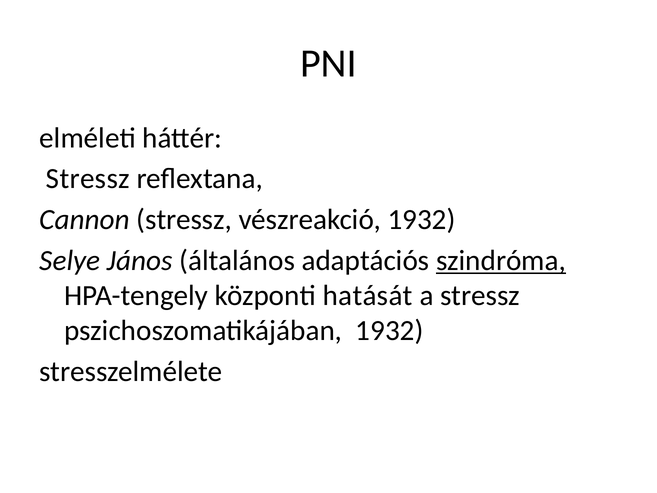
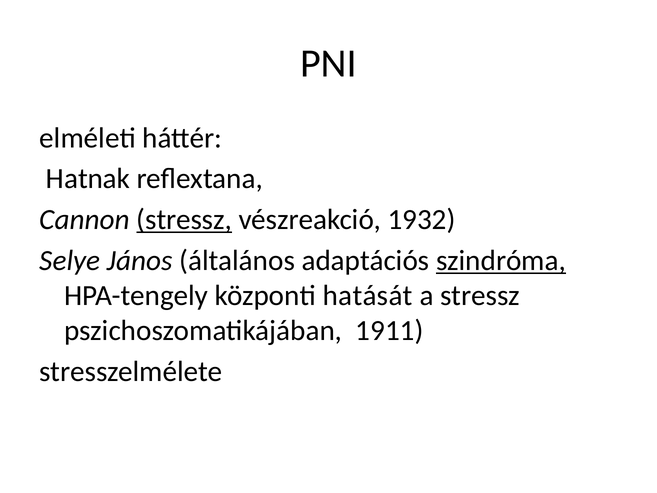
Stressz: Stressz -> Hatnak (88, 179)
stressz underline: none -> present (184, 220)
pszichoszomatikájában 1932: 1932 -> 1911 (389, 331)
